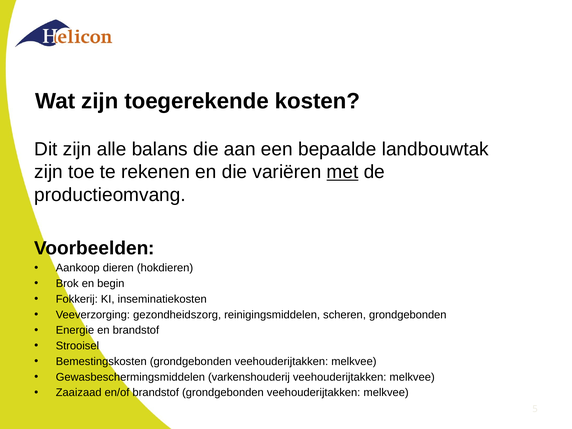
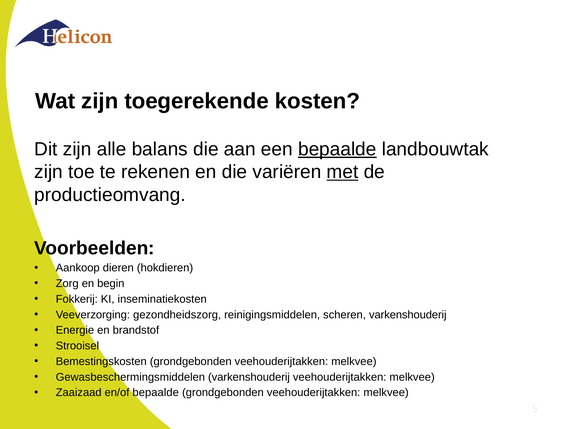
bepaalde underline: none -> present (337, 149)
Brok: Brok -> Zorg (67, 284)
scheren grondgebonden: grondgebonden -> varkenshouderij (408, 315)
en/of brandstof: brandstof -> bepaalde (156, 393)
